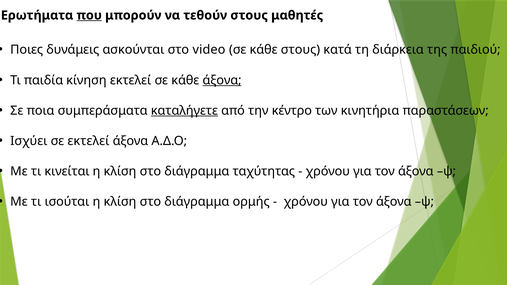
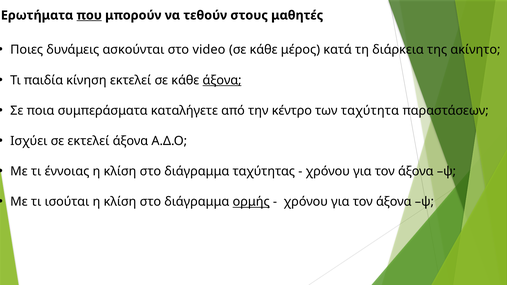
κάθε στους: στους -> μέρος (300, 50)
παιδιού: παιδιού -> ακίνητο (475, 50)
καταλήγετε underline: present -> none (184, 111)
κινητήρια: κινητήρια -> ταχύτητα (370, 111)
κινείται: κινείται -> έννοιας (67, 172)
ορμής underline: none -> present (251, 202)
